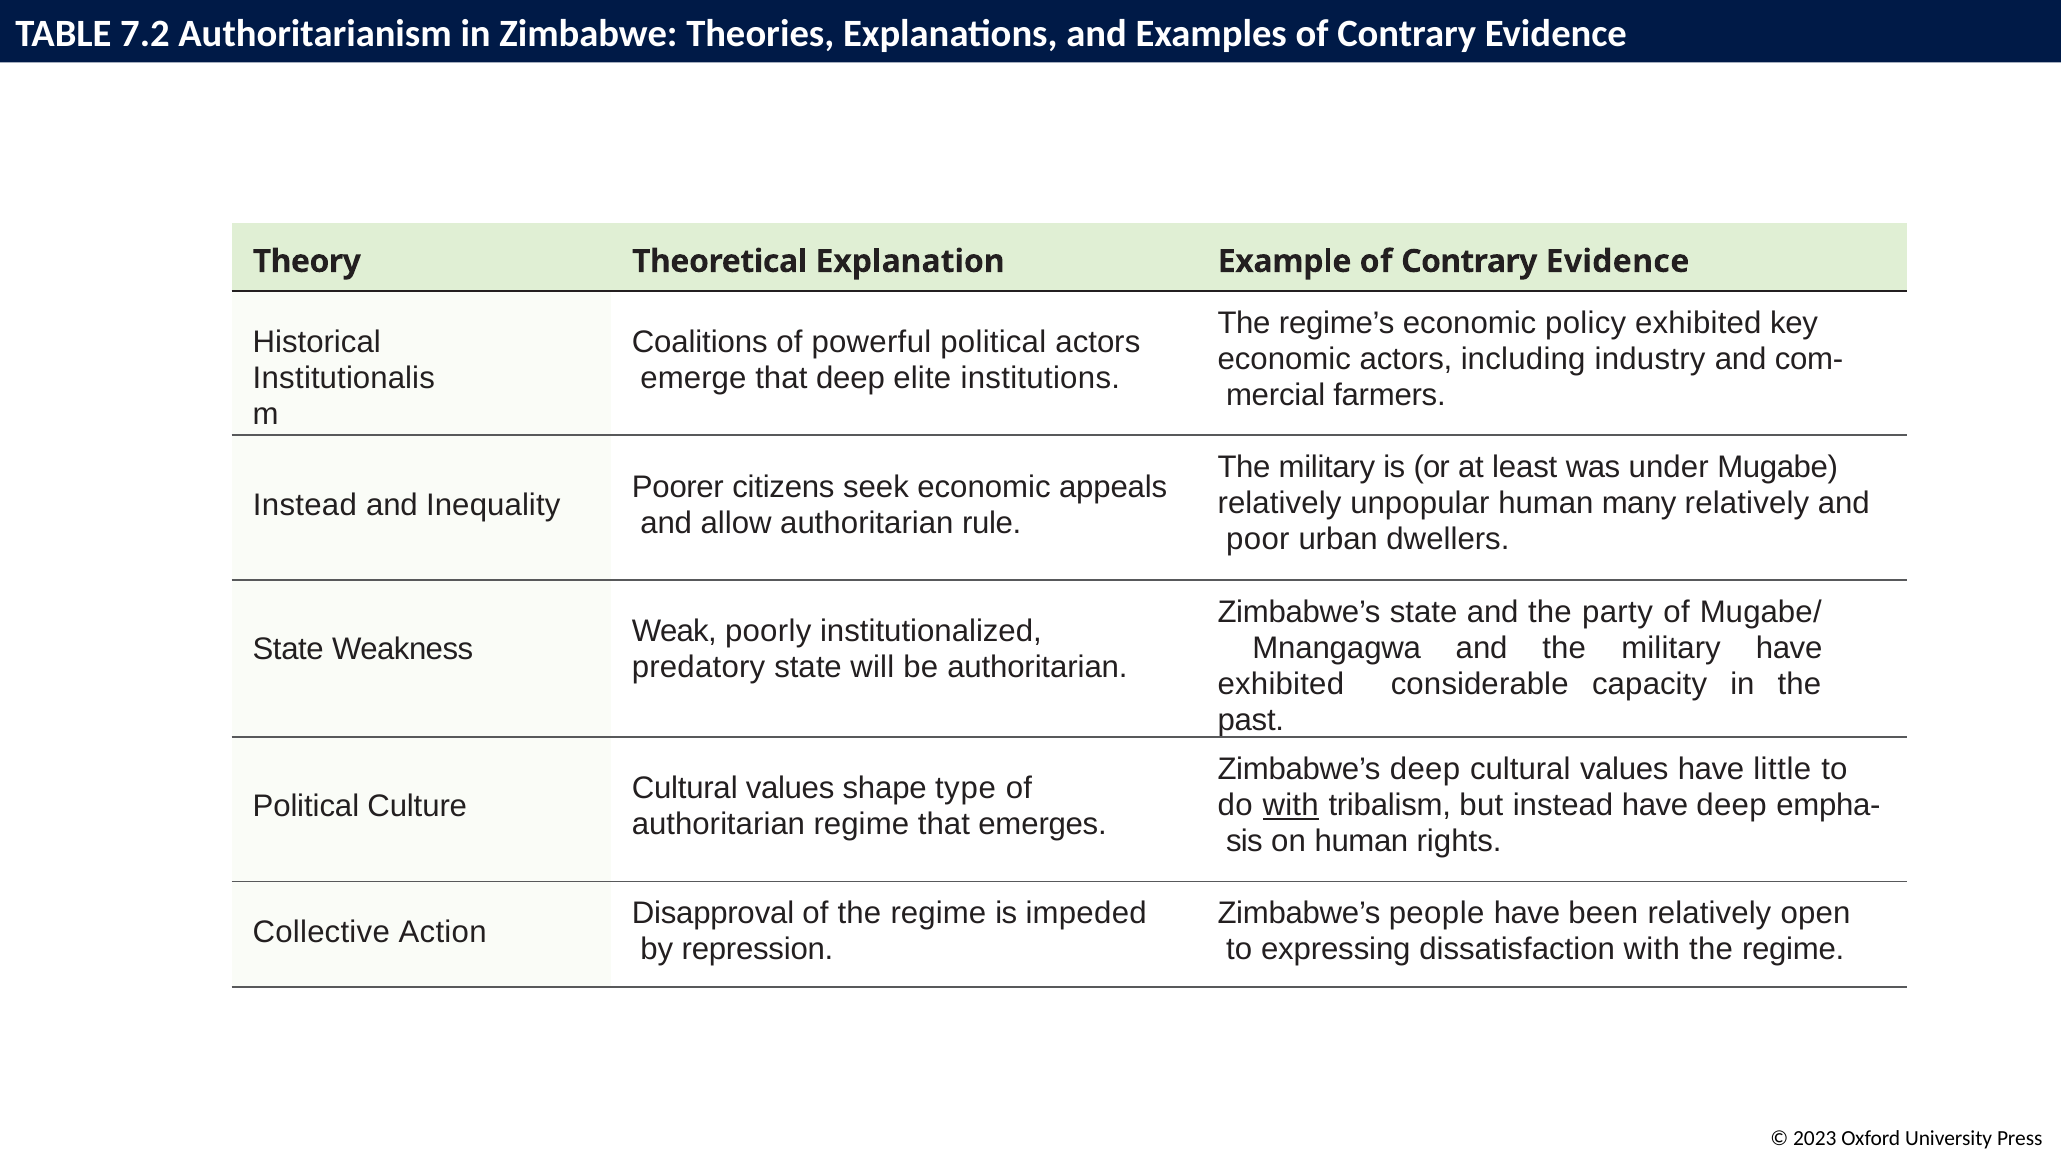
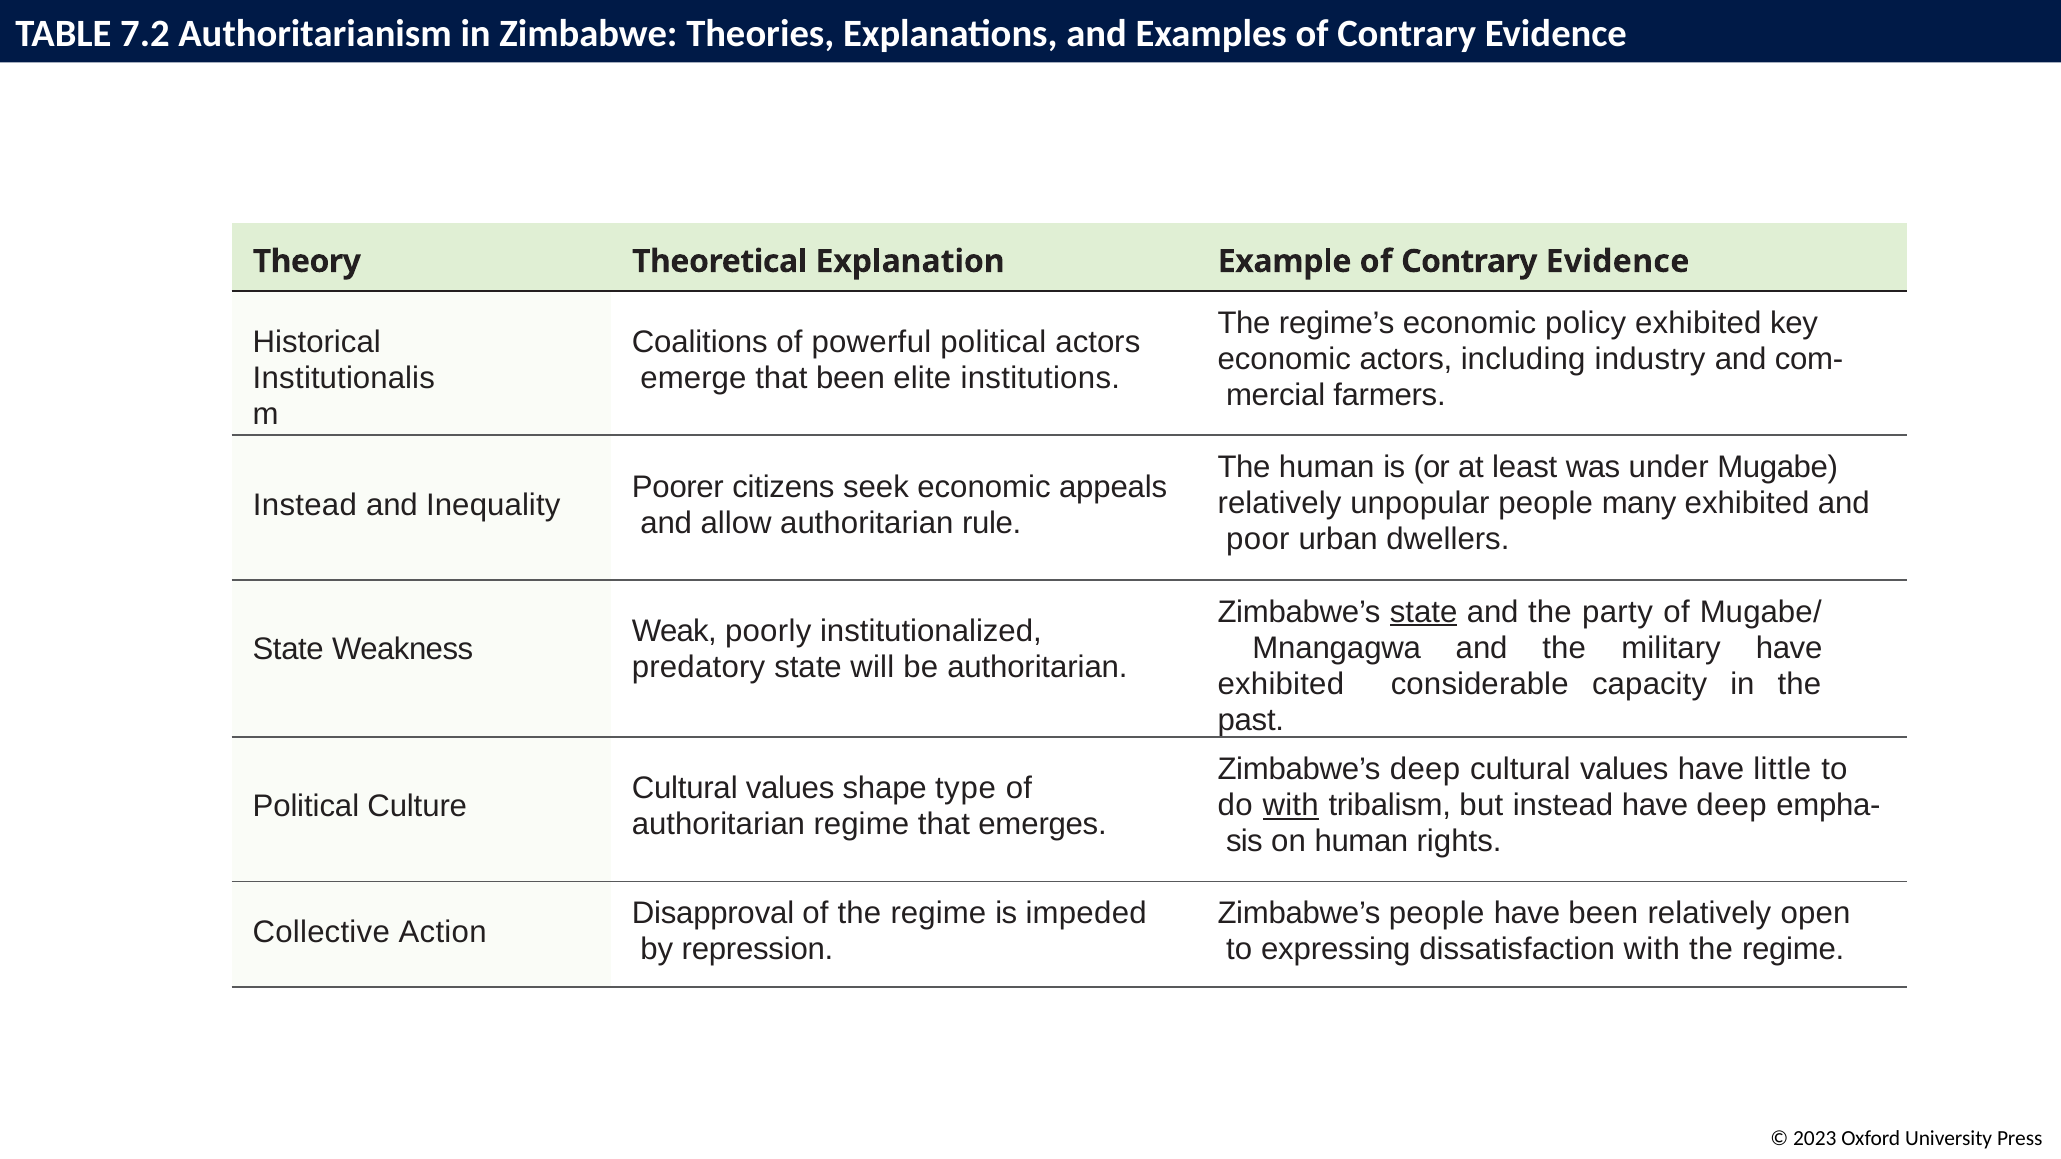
that deep: deep -> been (851, 379)
military: military -> human (1327, 468)
unpopular human: human -> people (1546, 504)
many relatively: relatively -> exhibited (1747, 504)
state underline: none -> present (1424, 612)
